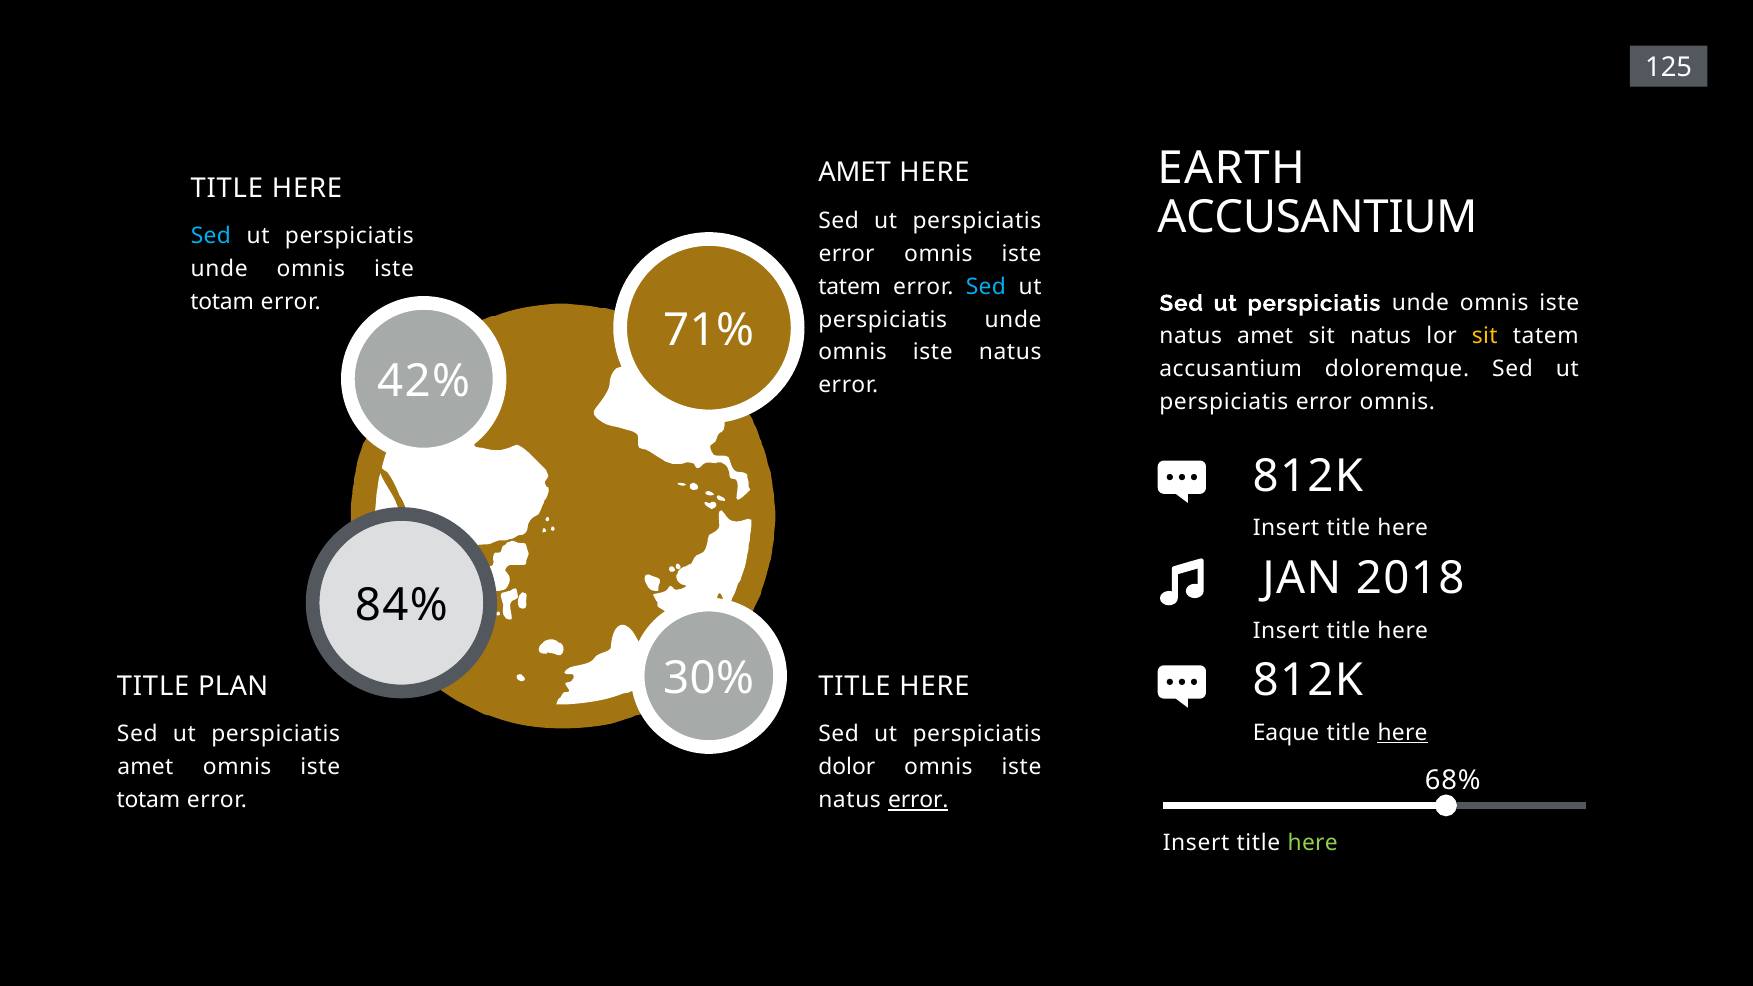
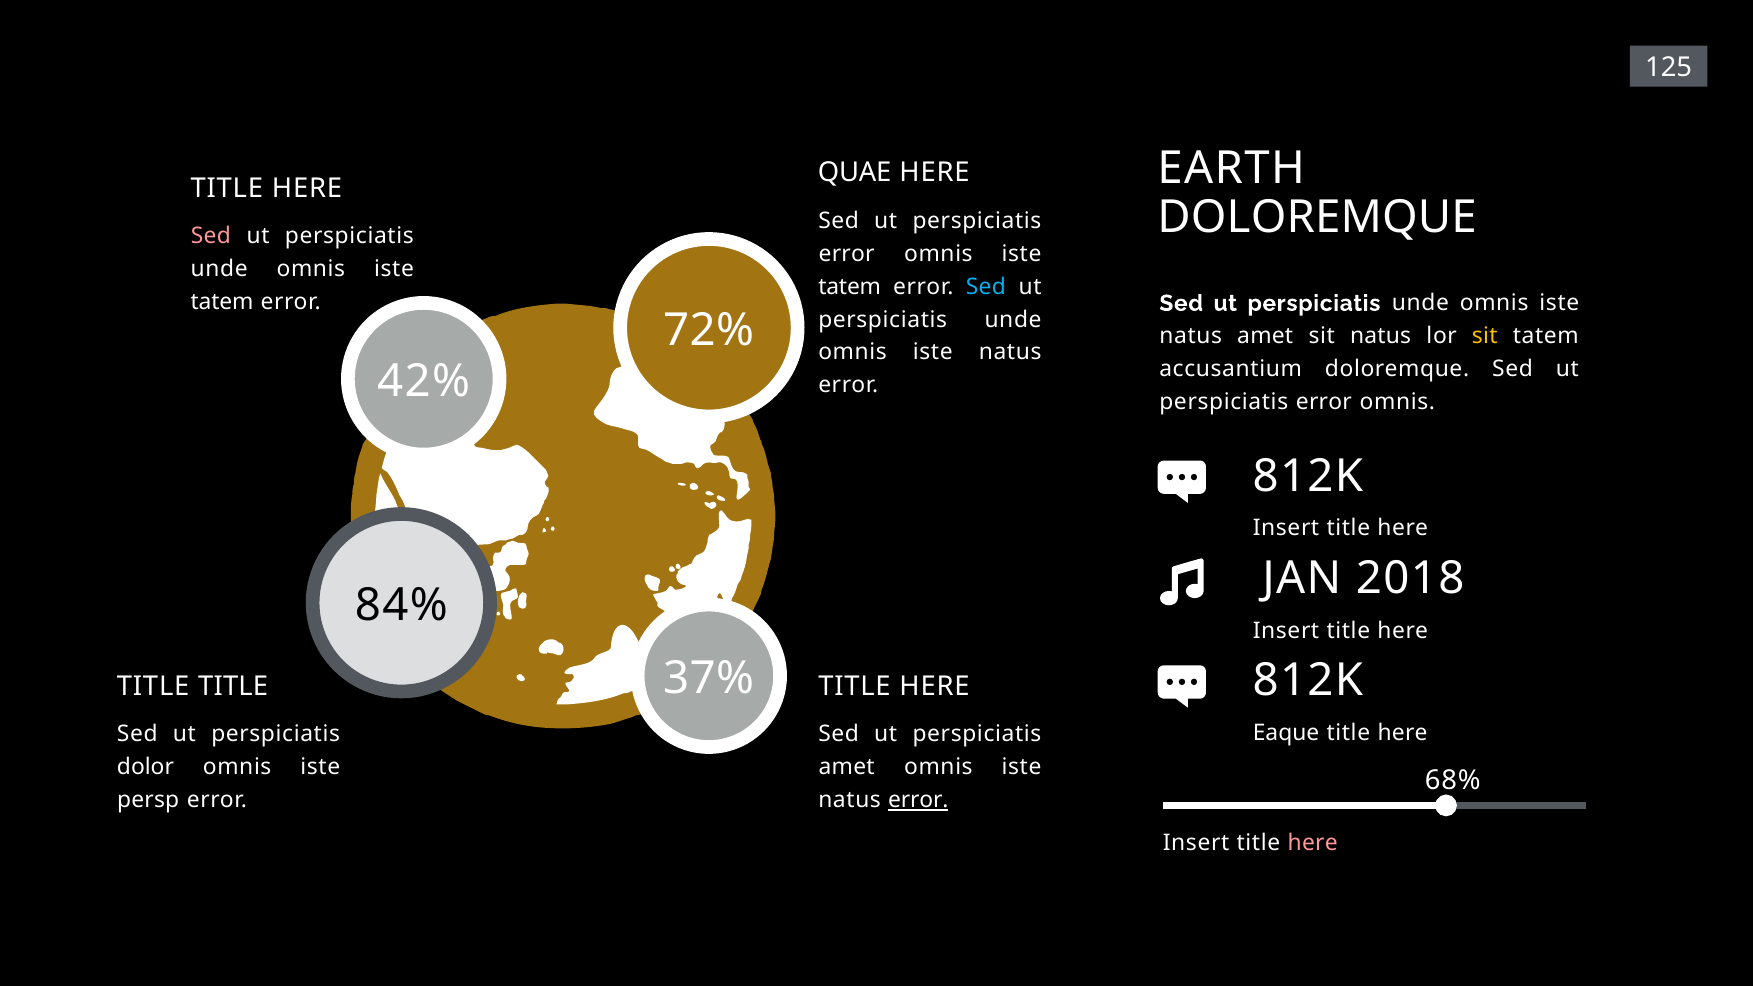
AMET: AMET -> QUAE (855, 173)
ACCUSANTIUM: ACCUSANTIUM -> DOLOREMQUE (1317, 218)
Sed colour: light blue -> pink (211, 236)
totam: totam -> tatem (222, 302)
71%: 71% -> 72% (709, 331)
30%: 30% -> 37% (709, 679)
TITLE PLAN: PLAN -> TITLE (233, 686)
here underline: present -> none (1403, 733)
amet: amet -> dolor (145, 767)
dolor: dolor -> amet (847, 767)
totam: totam -> persp (148, 800)
here colour: light green -> pink (1313, 843)
